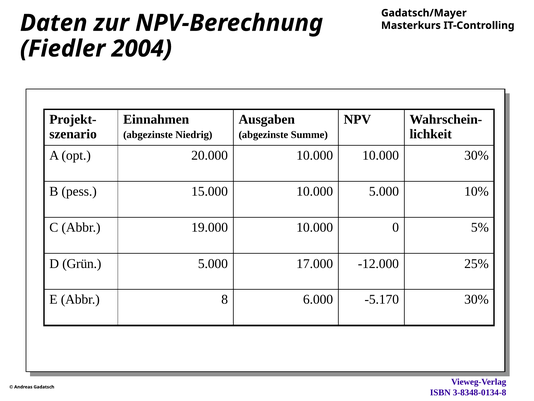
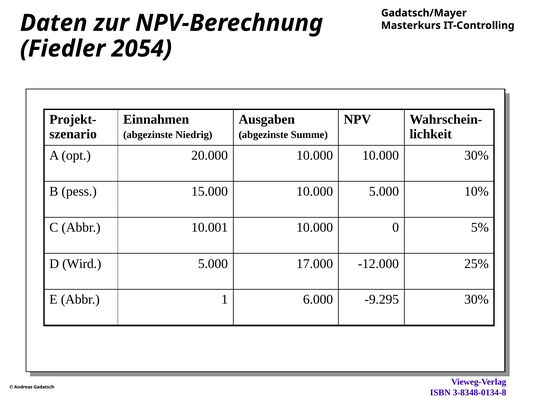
2004: 2004 -> 2054 (142, 49)
19.000: 19.000 -> 10.001 (210, 227)
Grün: Grün -> Wird (82, 263)
8: 8 -> 1 (225, 299)
-5.170: -5.170 -> -9.295 (382, 299)
